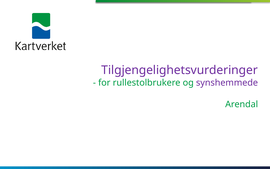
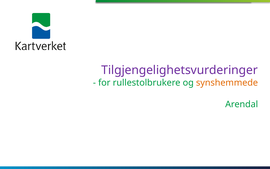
synshemmede colour: purple -> orange (227, 83)
